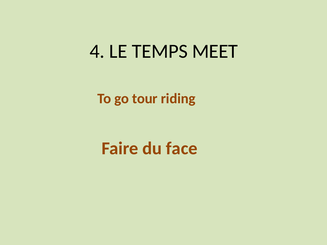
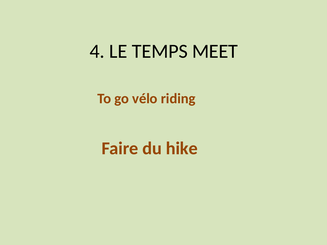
tour: tour -> vélo (145, 99)
face: face -> hike (182, 149)
